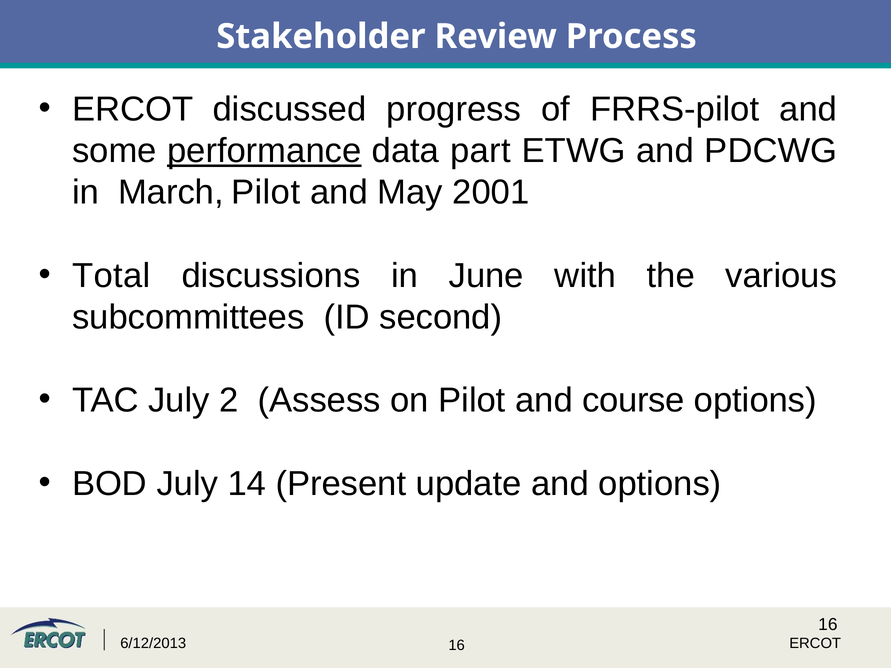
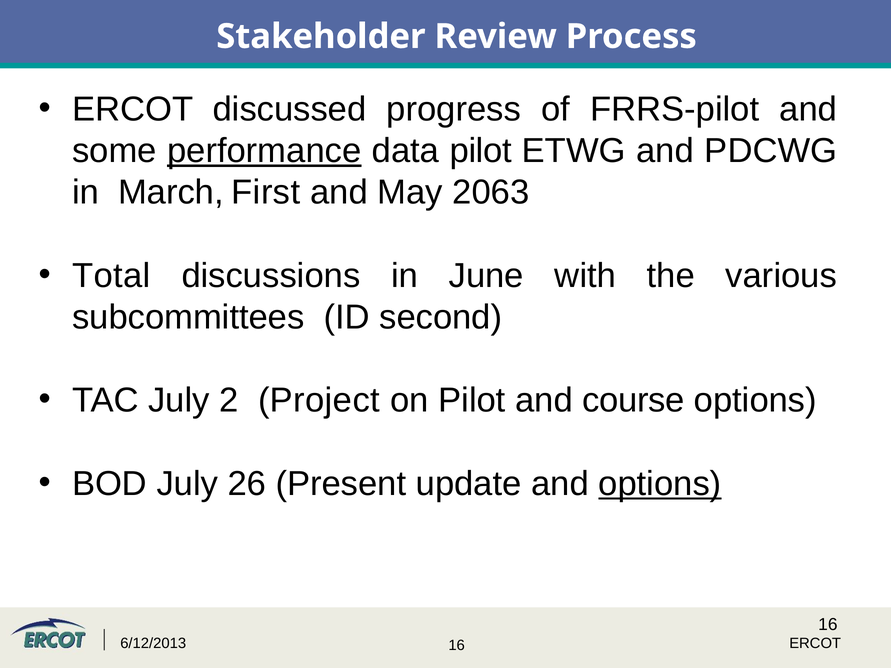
data part: part -> pilot (481, 151)
March Pilot: Pilot -> First (266, 193)
2001: 2001 -> 2063 (491, 193)
Assess: Assess -> Project (319, 401)
14: 14 -> 26 (247, 484)
options underline: none -> present (660, 484)
